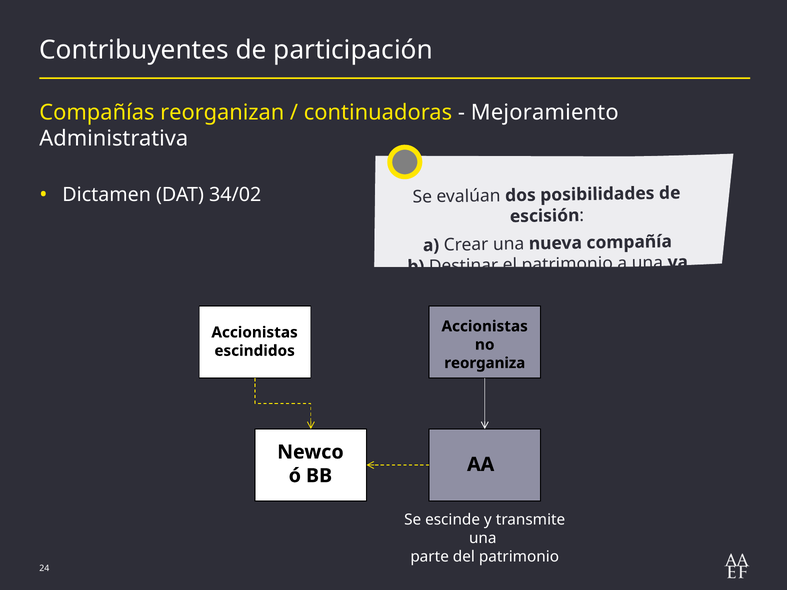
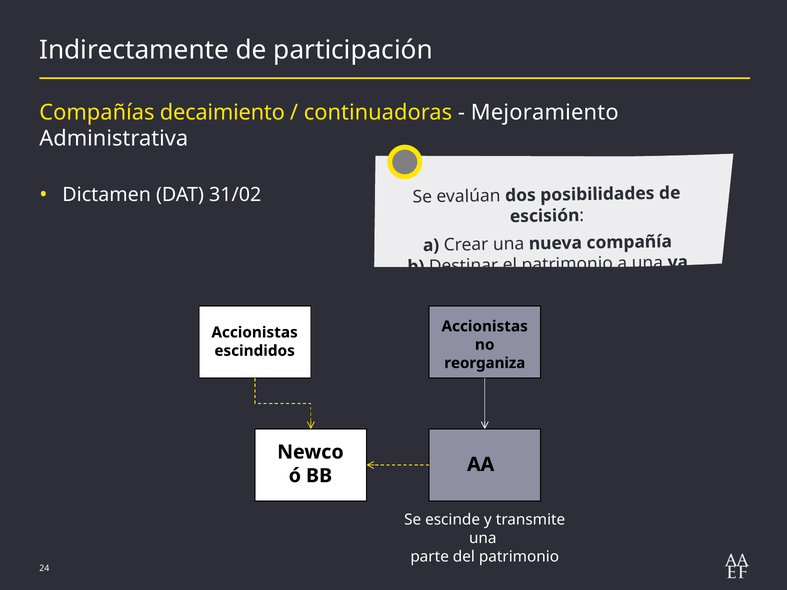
Contribuyentes: Contribuyentes -> Indirectamente (134, 50)
reorganizan: reorganizan -> decaimiento (222, 113)
34/02: 34/02 -> 31/02 (235, 195)
